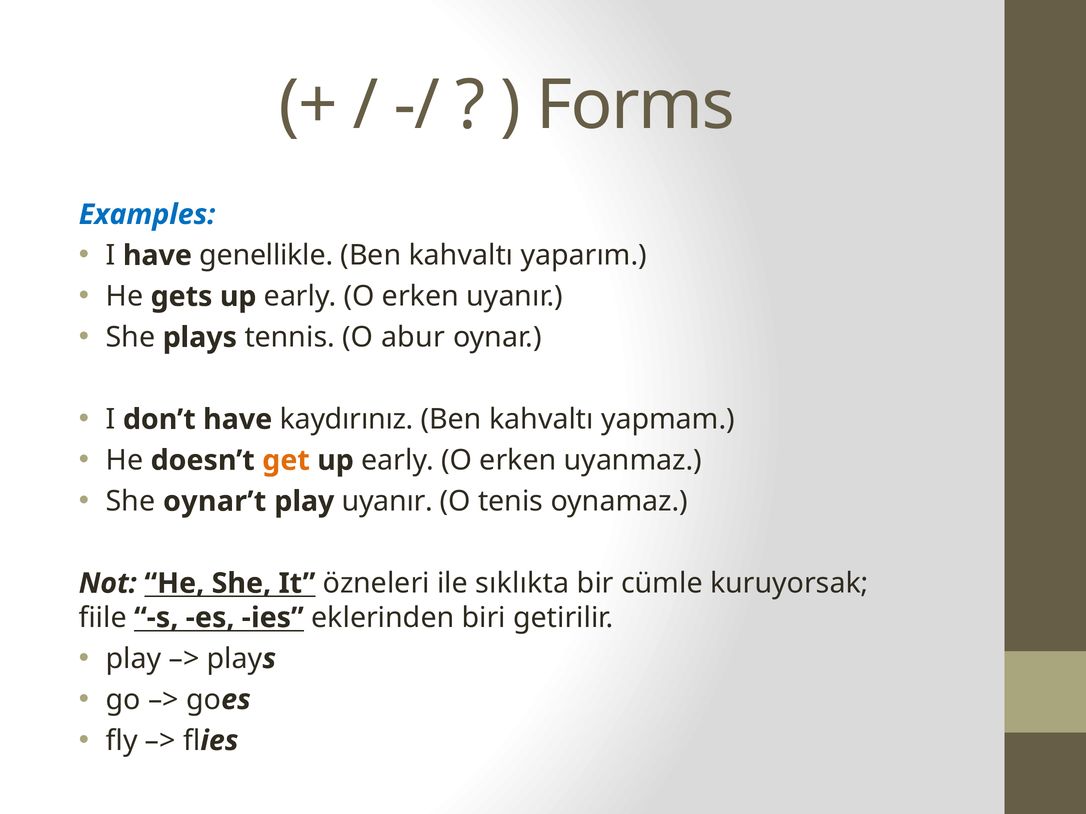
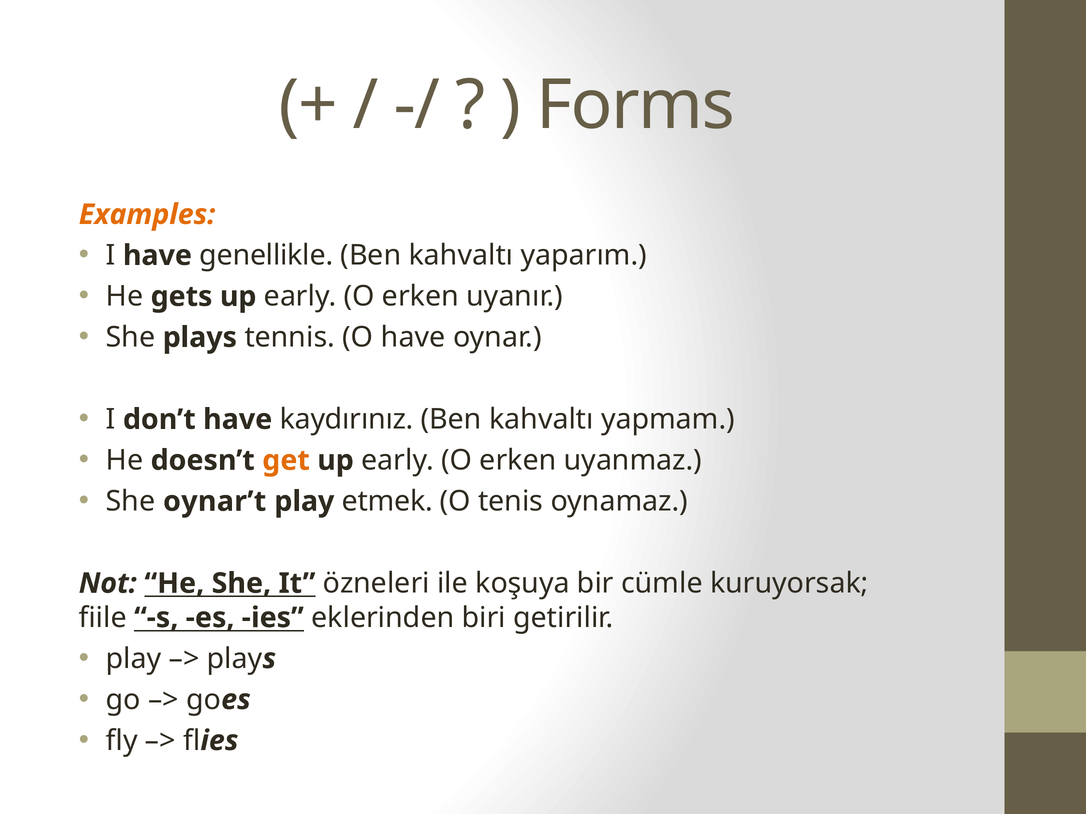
Examples colour: blue -> orange (147, 215)
O abur: abur -> have (413, 338)
play uyanır: uyanır -> etmek (387, 502)
sıklıkta: sıklıkta -> koşuya (523, 584)
